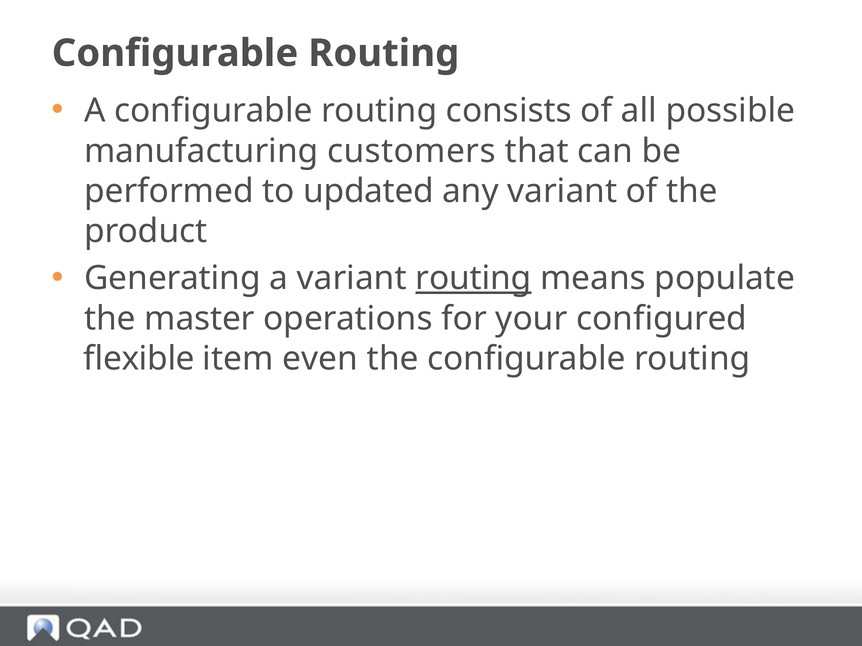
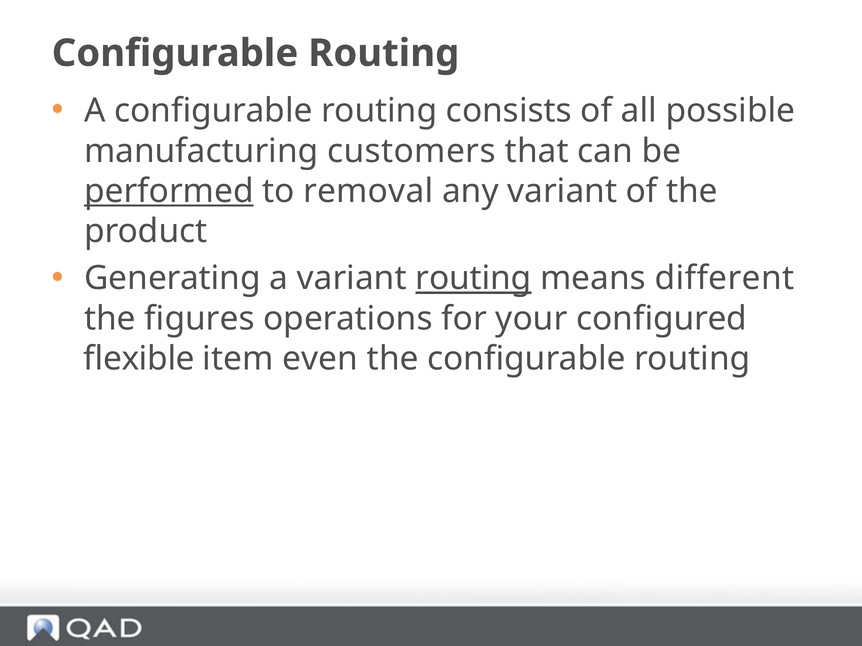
performed underline: none -> present (169, 191)
updated: updated -> removal (368, 191)
populate: populate -> different (725, 279)
master: master -> figures (199, 319)
